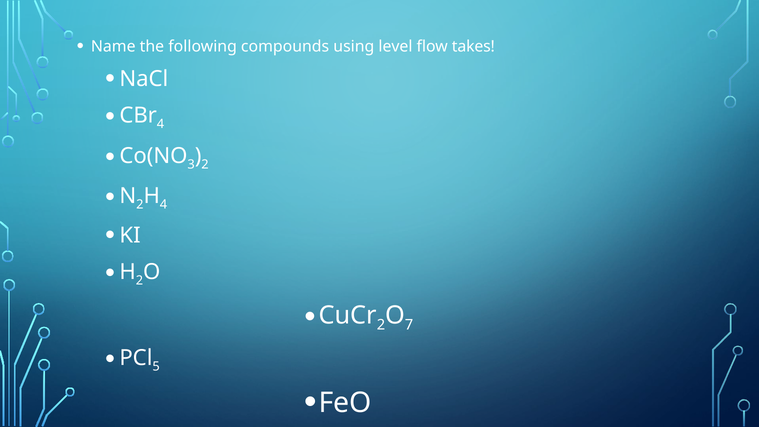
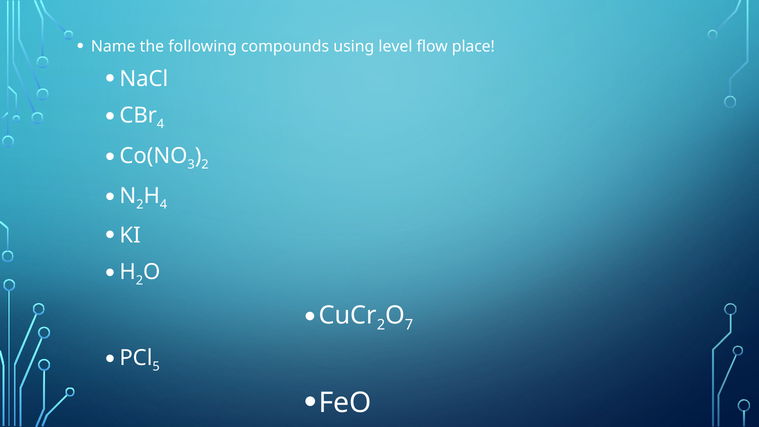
takes: takes -> place (473, 47)
